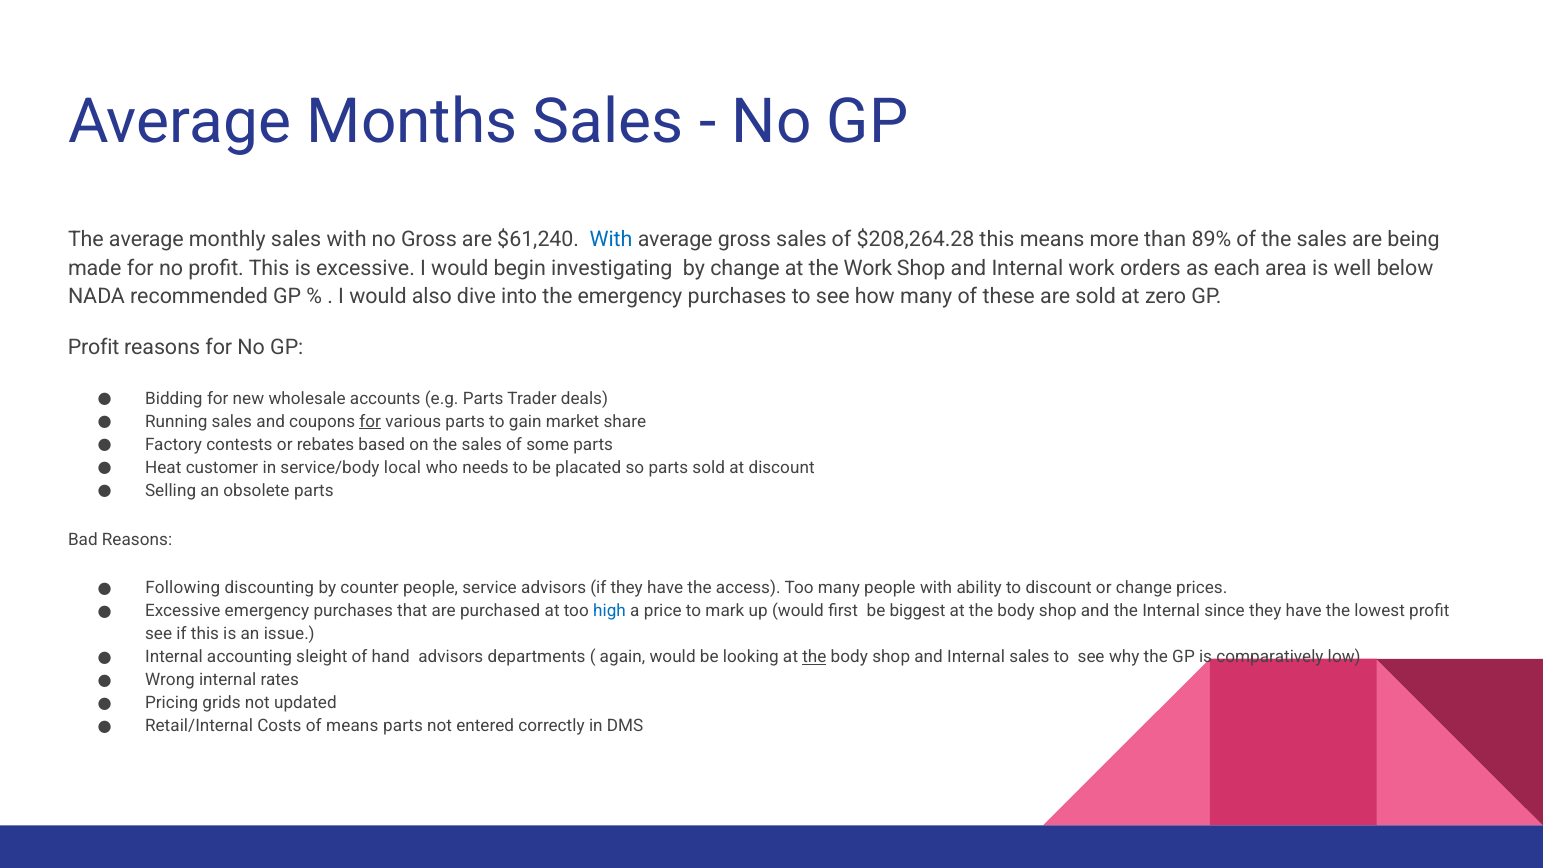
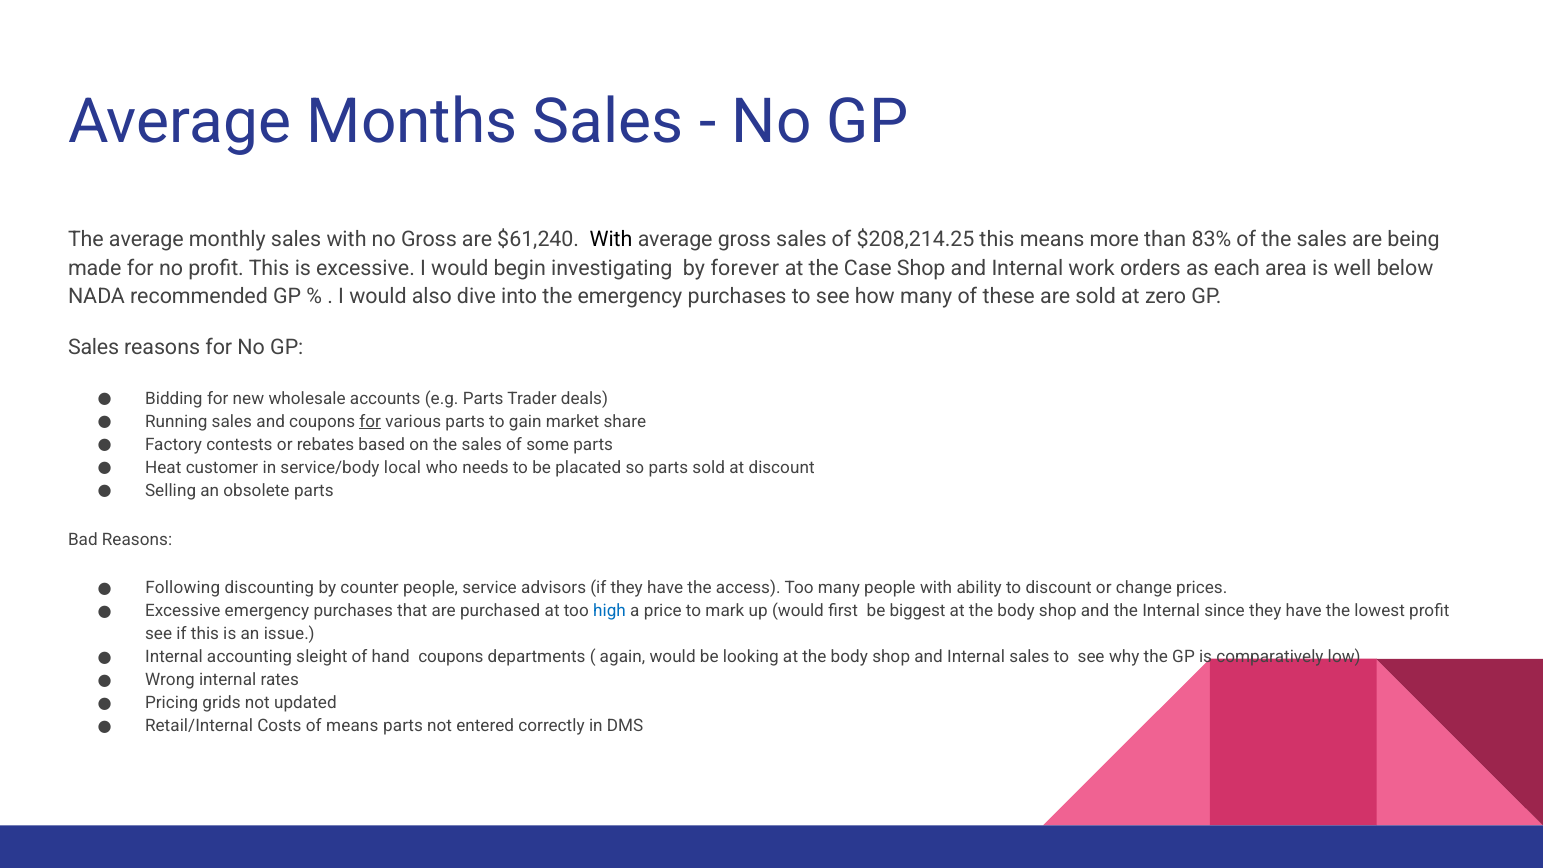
With colour: blue -> black (611, 239)
$208,264.28: $208,264.28 -> $208,214.25 (916, 239)
89%: 89% -> 83% (1211, 239)
by change: change -> forever (745, 268)
the Work: Work -> Case (868, 268)
Profit: Profit -> Sales (94, 347)
hand advisors: advisors -> coupons (451, 657)
the underline: present -> none (814, 657)
